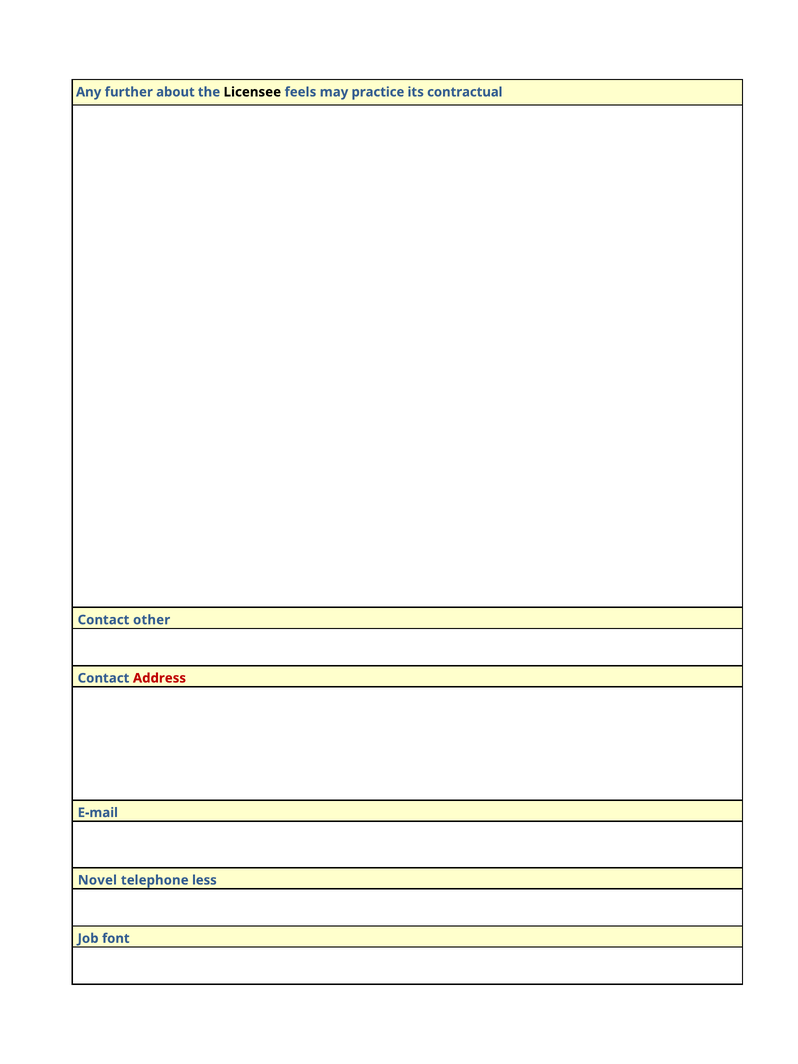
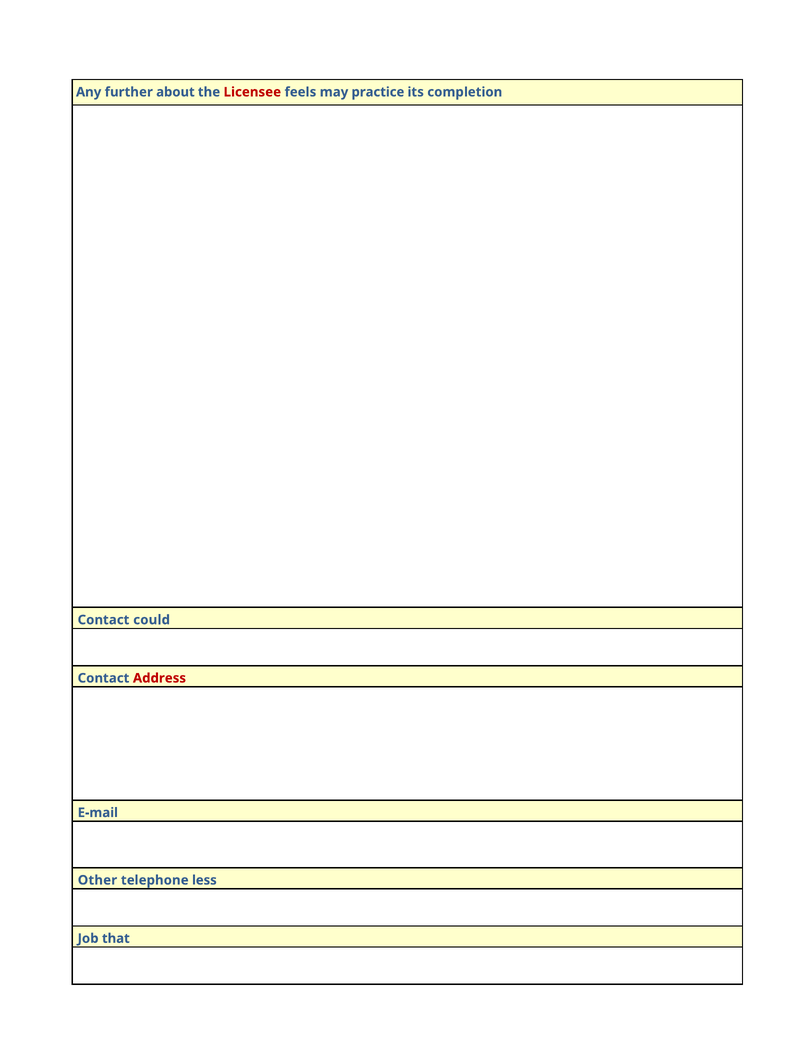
Licensee colour: black -> red (252, 92)
contractual: contractual -> completion (465, 92)
other: other -> could (152, 620)
Novel: Novel -> Other (97, 880)
font: font -> that (116, 938)
